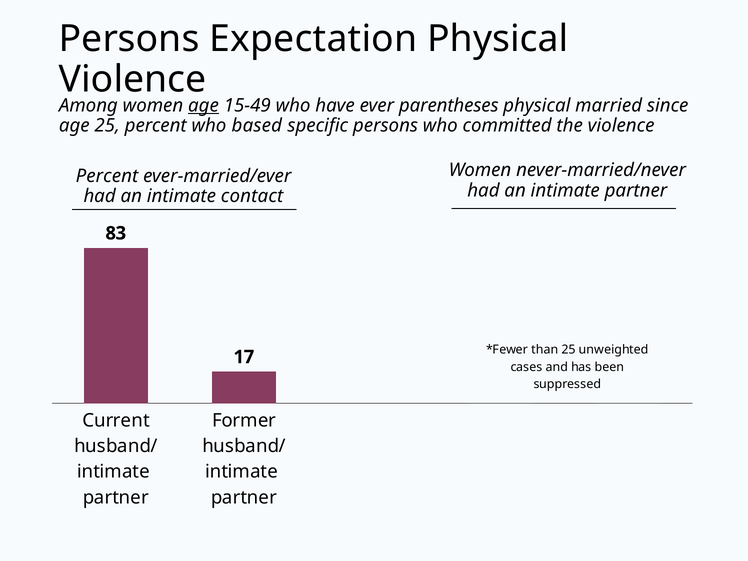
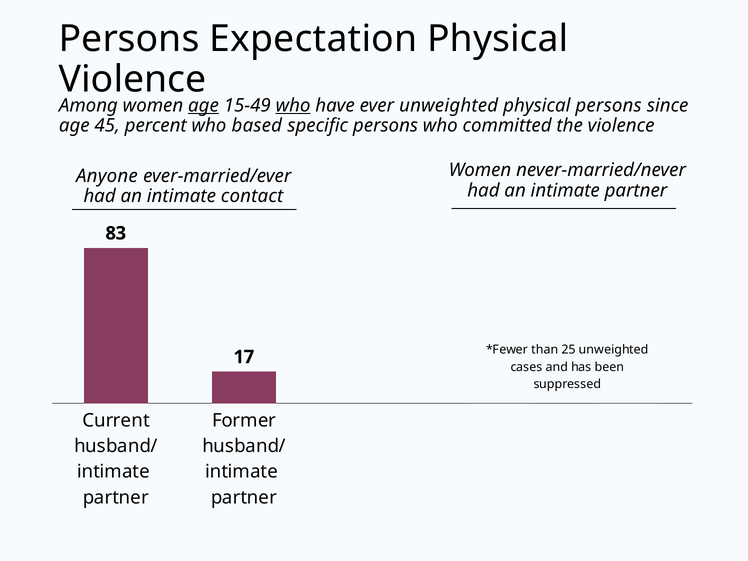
who underline: none -> present (293, 105)
ever parentheses: parentheses -> unweighted (449, 105)
physical married: married -> persons (609, 105)
age 25: 25 -> 45 (107, 126)
Percent: Percent -> Anyone (107, 176)
